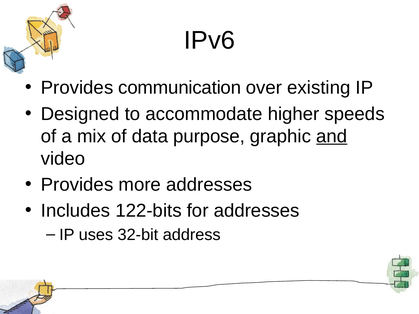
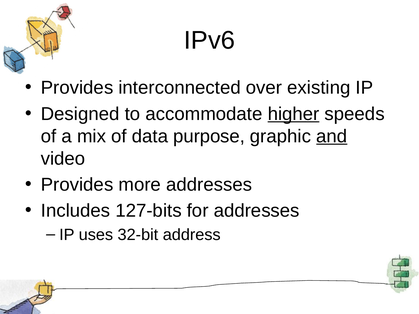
communication: communication -> interconnected (180, 88)
higher underline: none -> present (294, 114)
122-bits: 122-bits -> 127-bits (149, 211)
